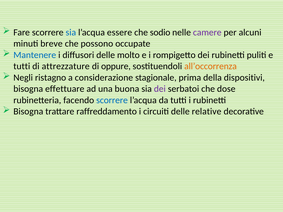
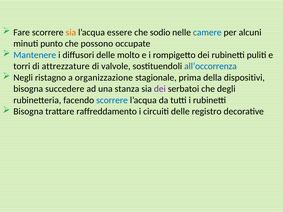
sia colour: blue -> orange (71, 32)
camere colour: purple -> blue (207, 32)
breve: breve -> punto (52, 44)
tutti: tutti -> torri (22, 66)
oppure: oppure -> valvole (116, 66)
all’occorrenza colour: orange -> blue (211, 66)
considerazione: considerazione -> organizzazione (104, 78)
effettuare: effettuare -> succedere (65, 89)
buona: buona -> stanza (127, 89)
dose: dose -> degli (226, 89)
relative: relative -> registro (207, 112)
